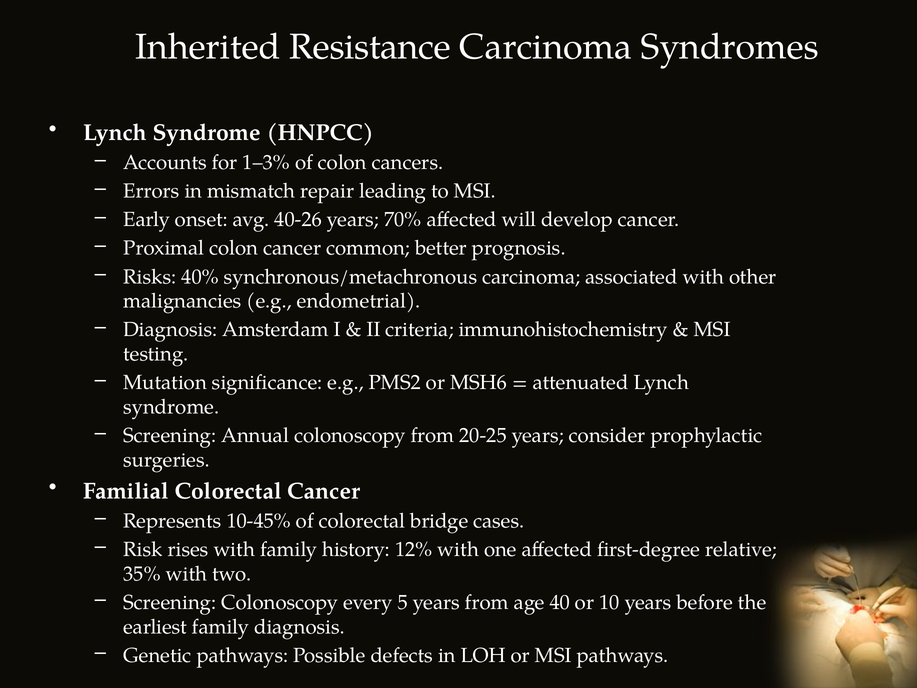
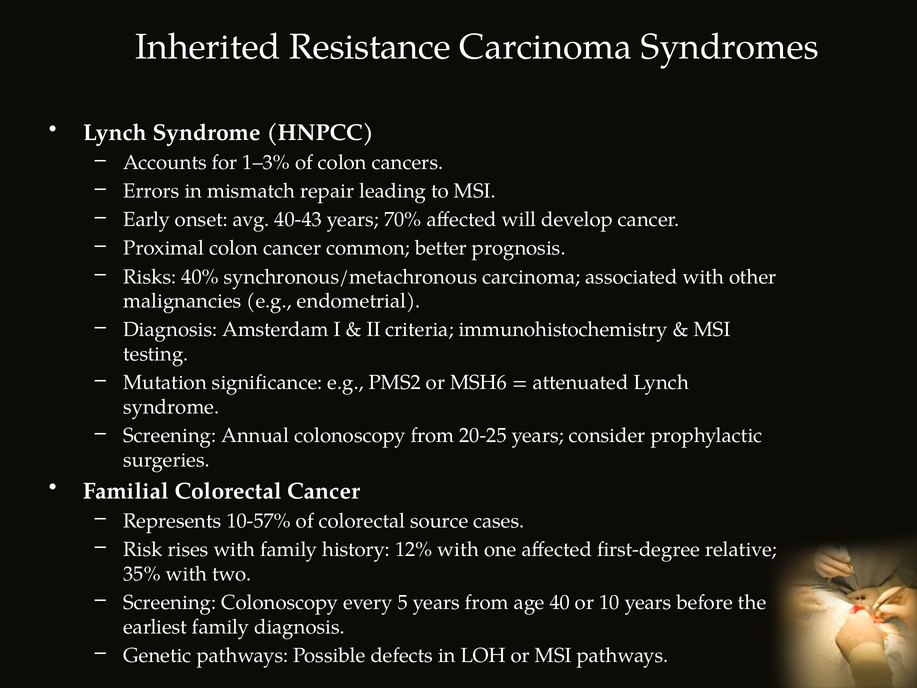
40-26: 40-26 -> 40-43 (298, 220)
10-45%: 10-45% -> 10-57% (259, 521)
bridge: bridge -> source (439, 521)
